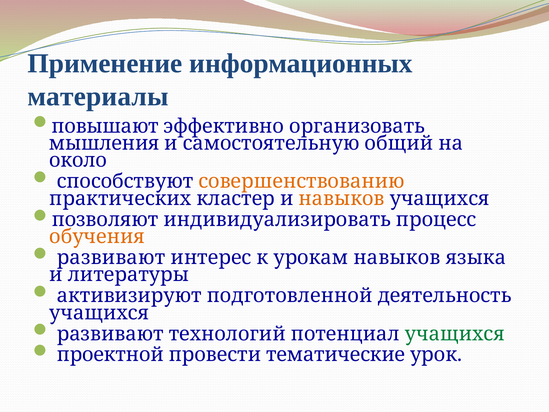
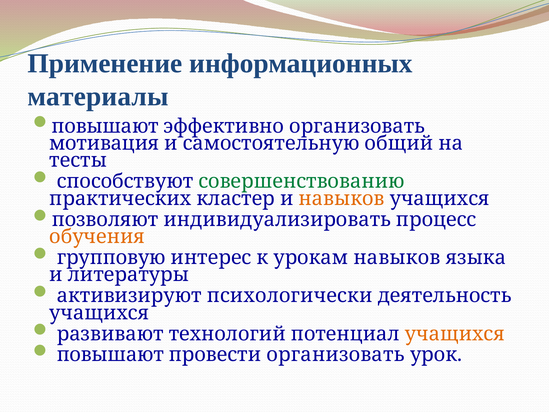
мышления: мышления -> мотивация (104, 143)
около: около -> тесты (78, 160)
совершенствованию colour: orange -> green (301, 181)
развивают: развивают -> групповую (111, 257)
подготовленной: подготовленной -> психологически (290, 296)
учащихся colour: green -> orange (455, 334)
проектной: проектной -> повышают (110, 355)
провести тематические: тематические -> организовать (335, 355)
